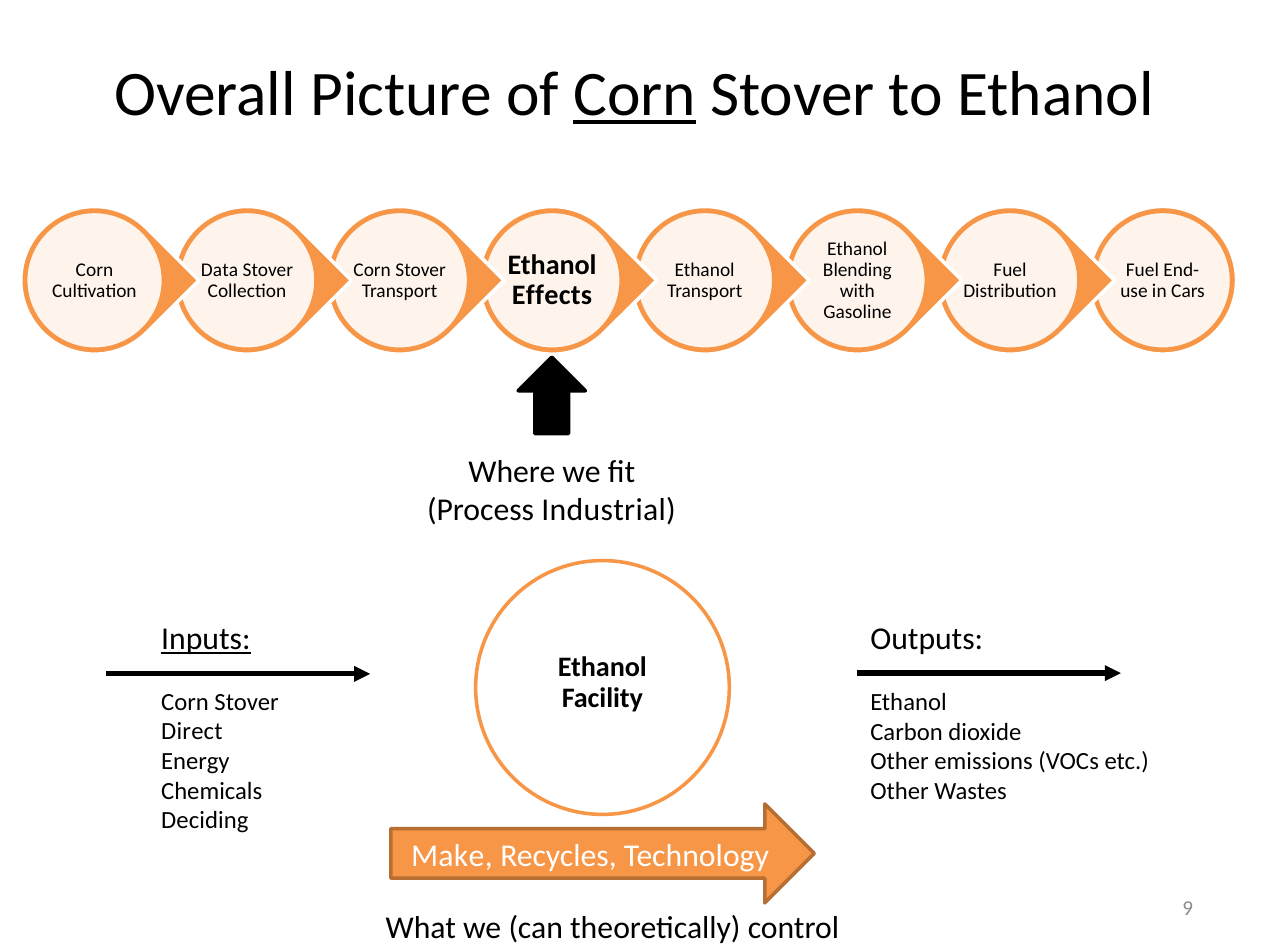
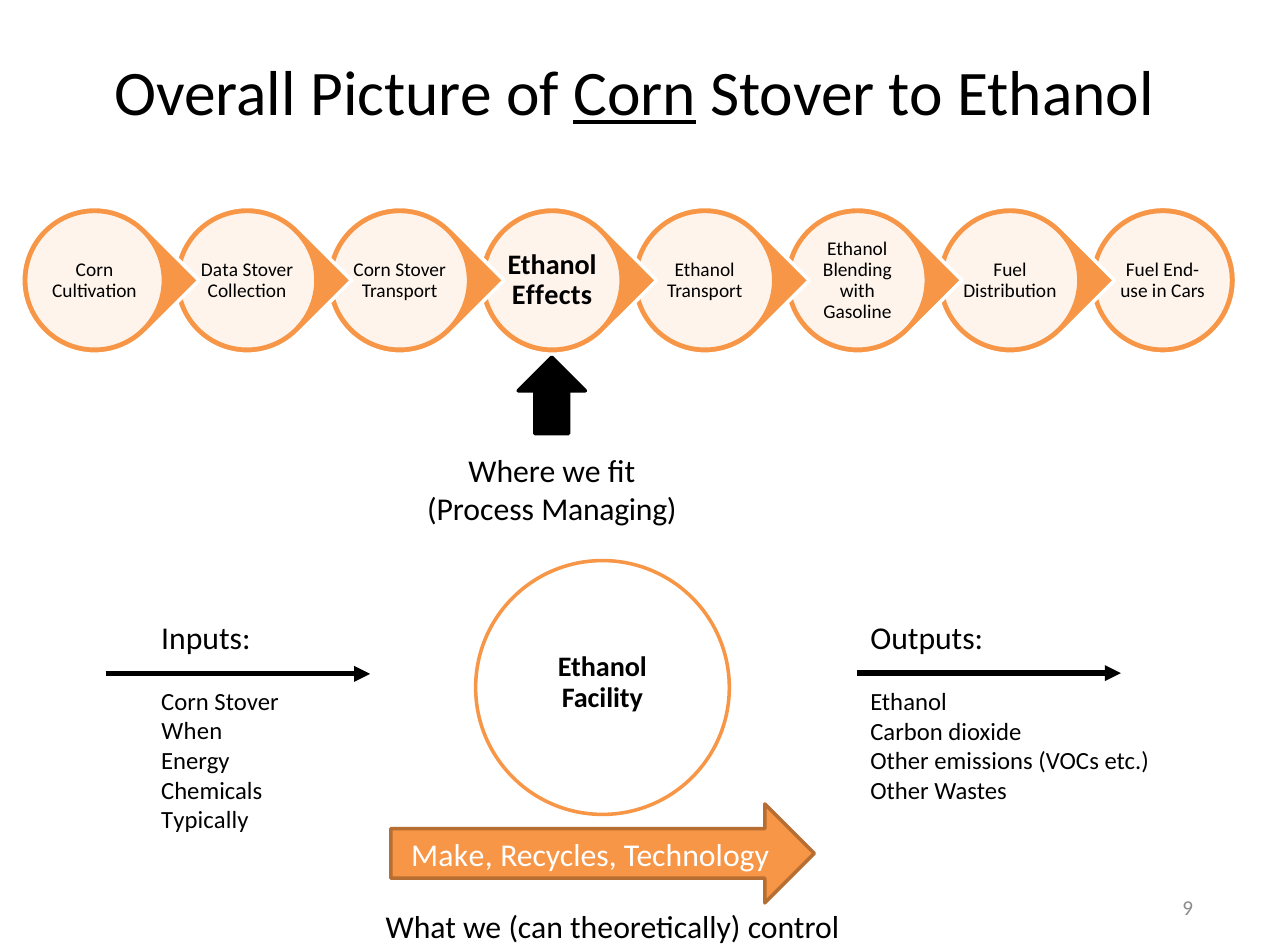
Industrial: Industrial -> Managing (609, 510)
Inputs underline: present -> none (206, 639)
Direct: Direct -> When (192, 732)
Deciding: Deciding -> Typically (205, 821)
